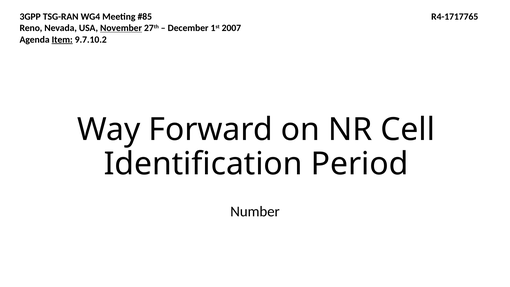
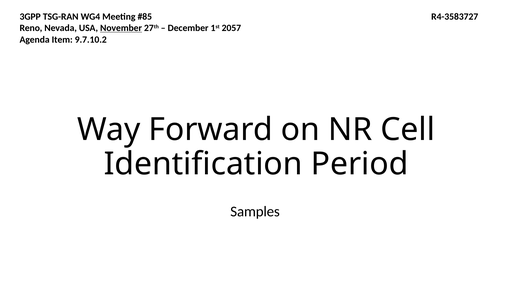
R4-1717765: R4-1717765 -> R4-3583727 (455, 17)
2007: 2007 -> 2057 (231, 28)
Item underline: present -> none (62, 40)
Number: Number -> Samples (255, 211)
